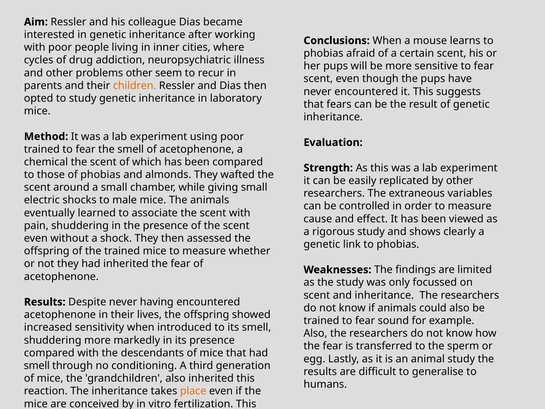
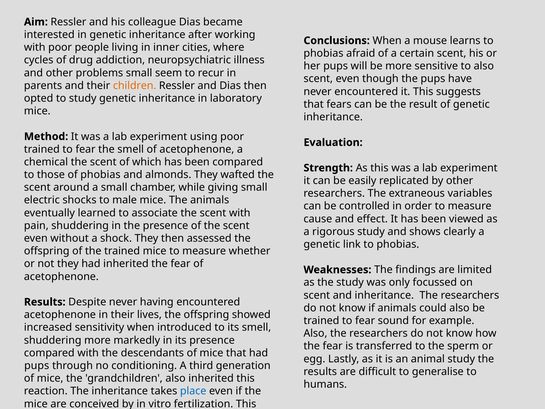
sensitive to fear: fear -> also (484, 66)
problems other: other -> small (139, 73)
smell: smell -> pups (37, 365)
place colour: orange -> blue (193, 391)
